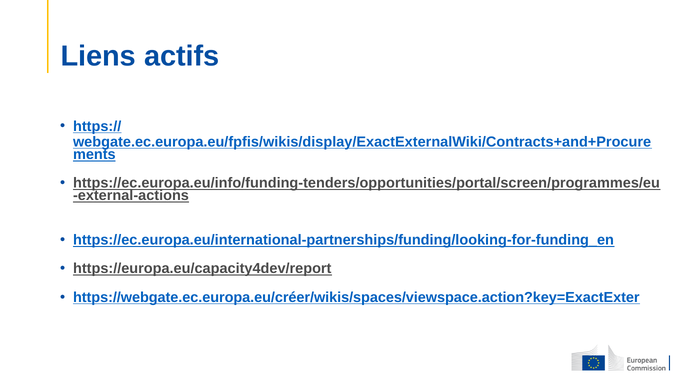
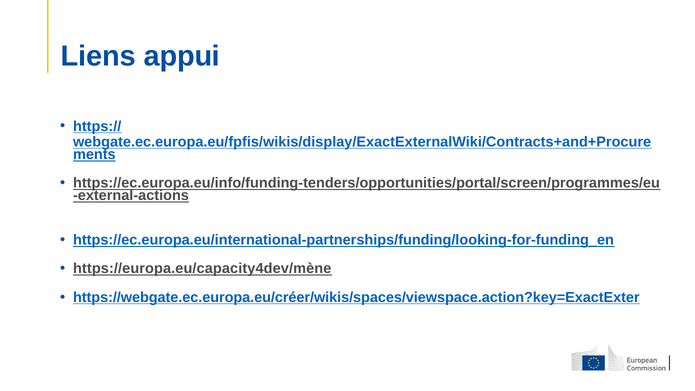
actifs: actifs -> appui (182, 56)
https://europa.eu/capacity4dev/report: https://europa.eu/capacity4dev/report -> https://europa.eu/capacity4dev/mène (202, 269)
